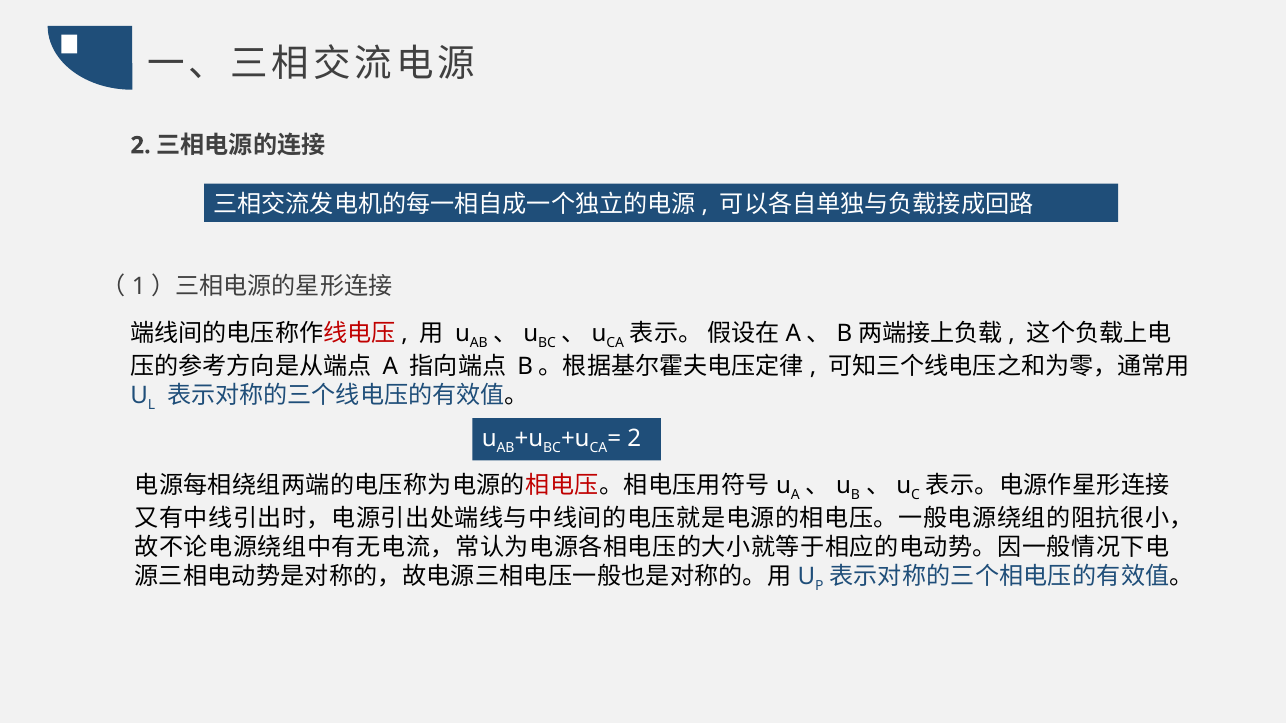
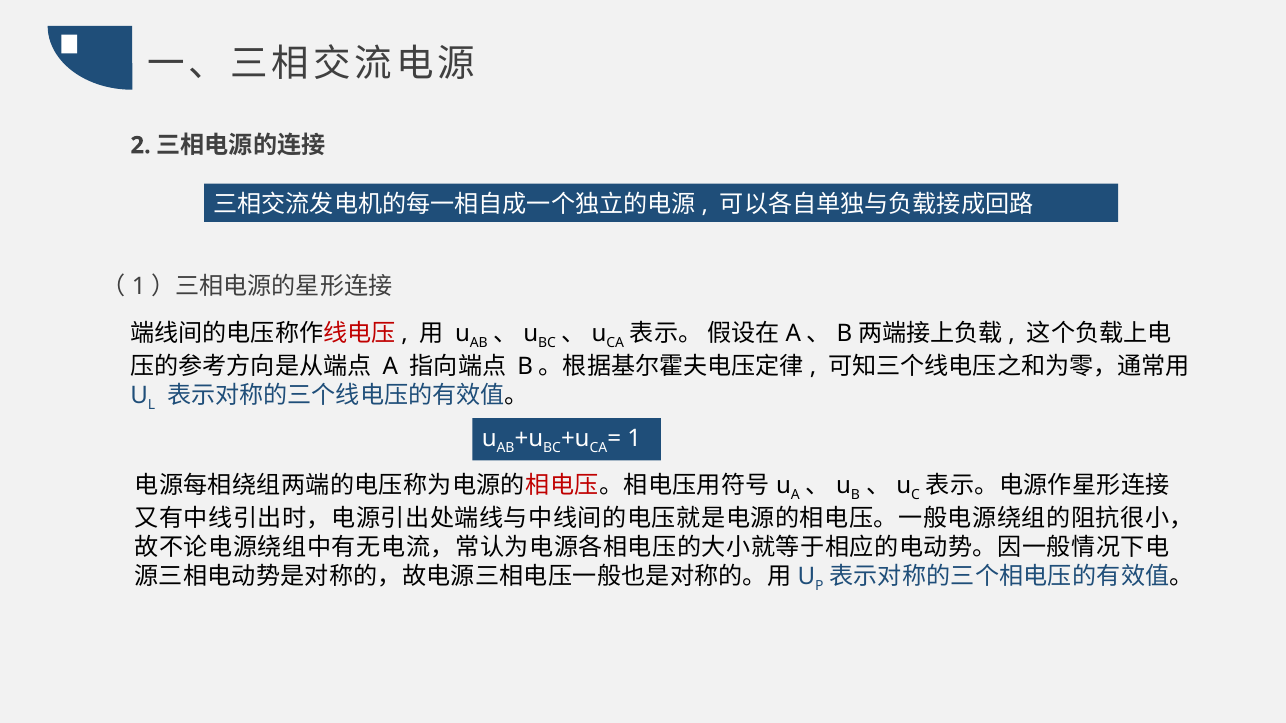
2: 2 -> 1 (634, 439)
